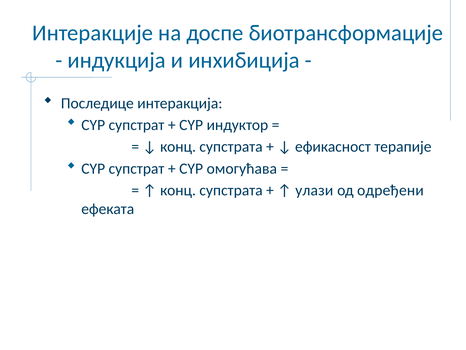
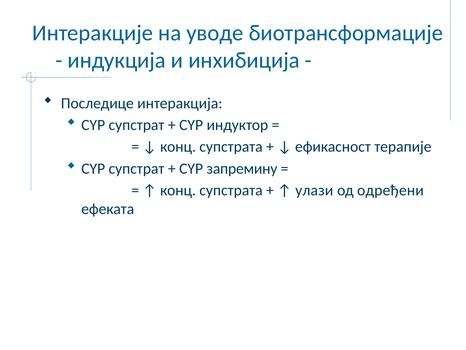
доспе: доспе -> уводе (215, 33)
омогућава: омогућава -> запремину (242, 168)
